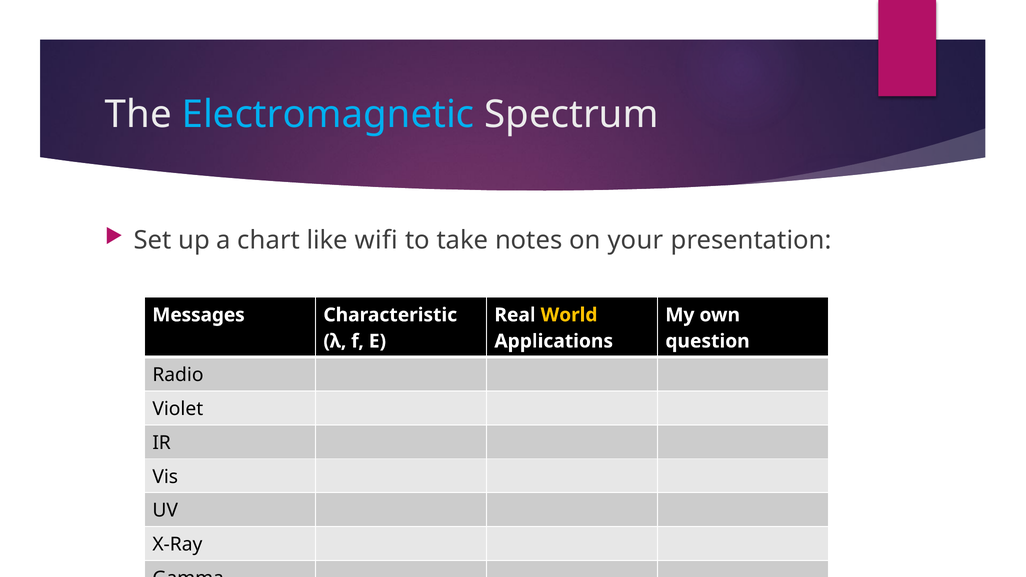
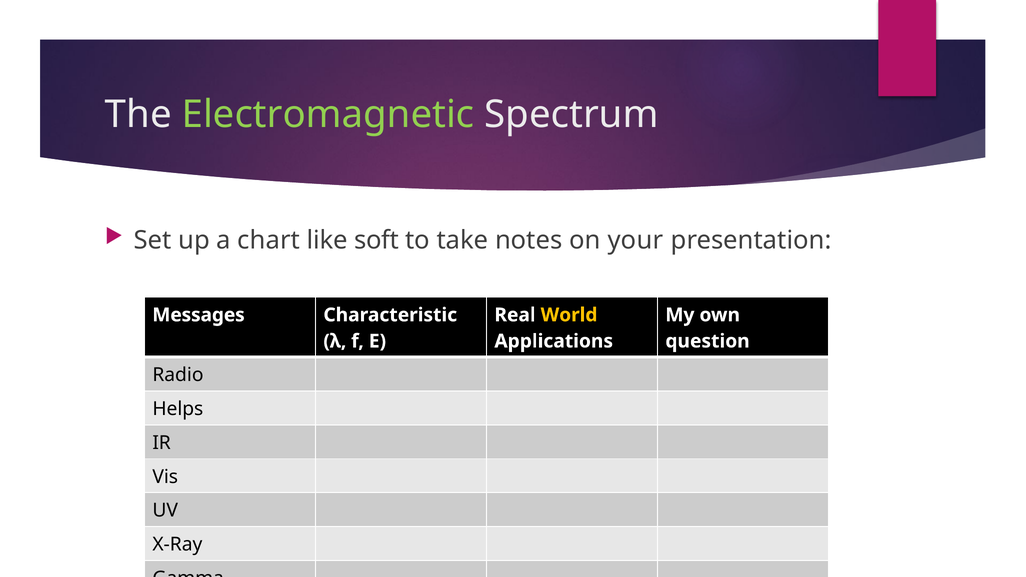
Electromagnetic colour: light blue -> light green (328, 114)
wifi: wifi -> soft (377, 240)
Violet: Violet -> Helps (178, 409)
